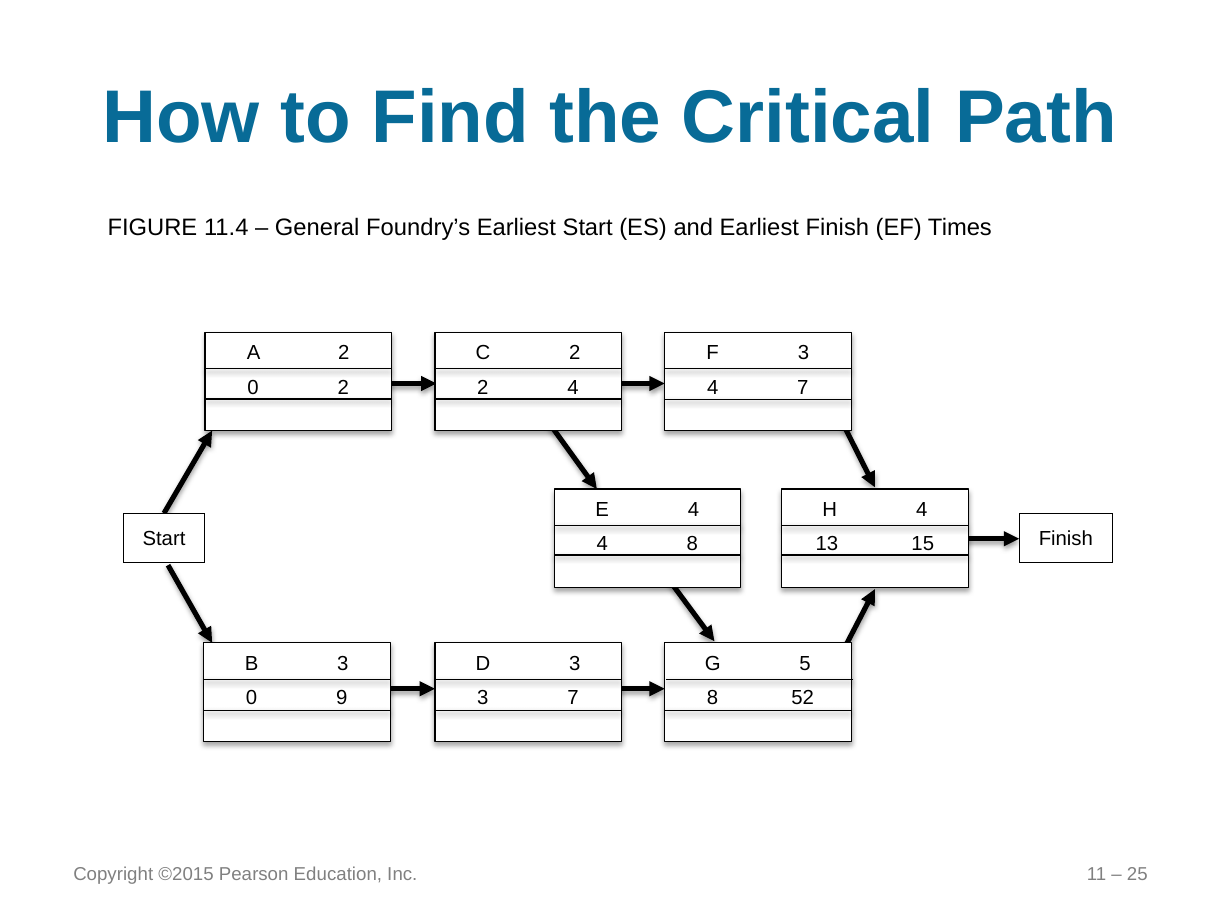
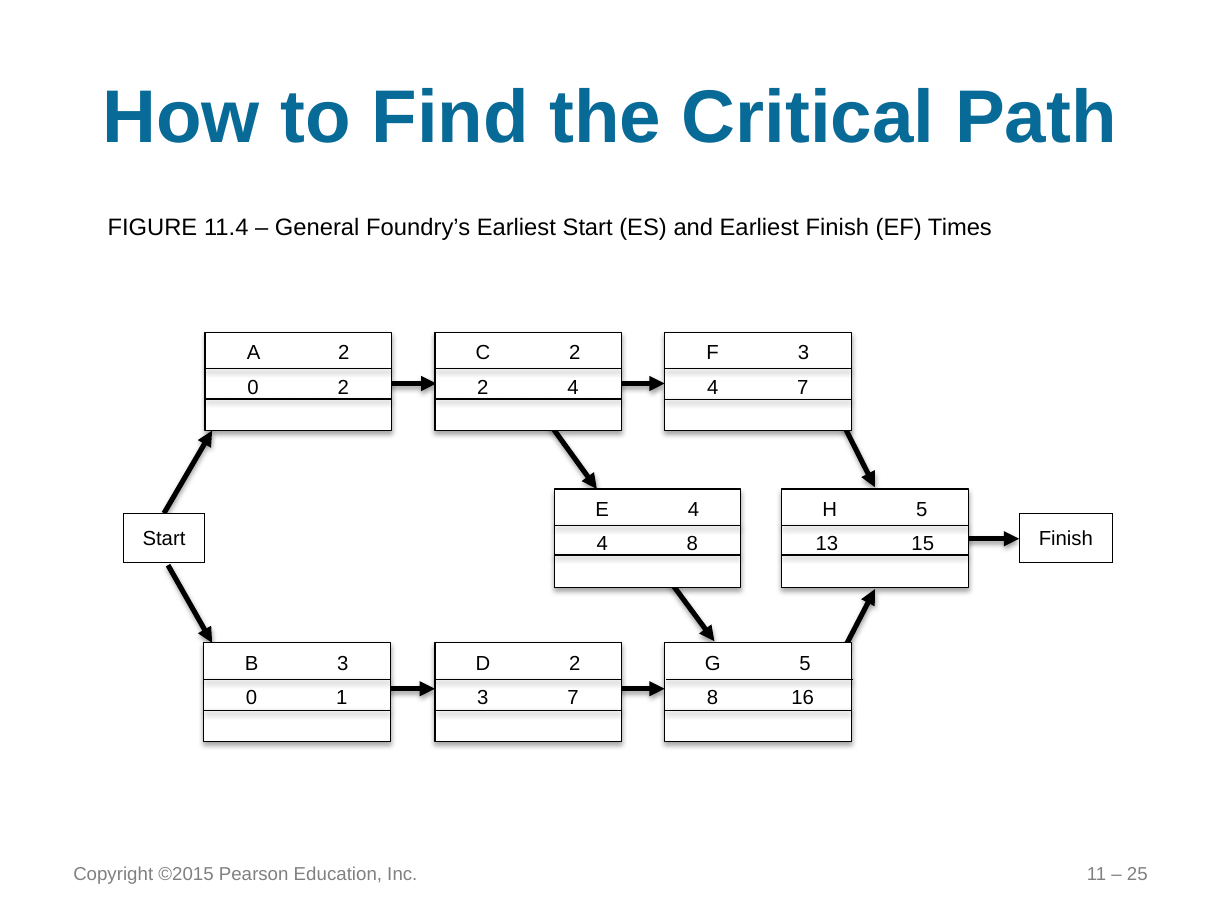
H 4: 4 -> 5 (922, 509)
D 3: 3 -> 2 (575, 663)
9: 9 -> 1 (342, 698)
52: 52 -> 16 (803, 698)
